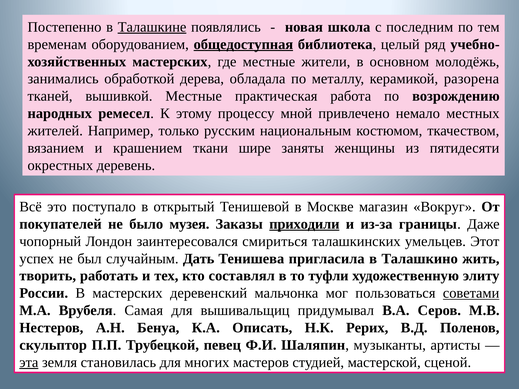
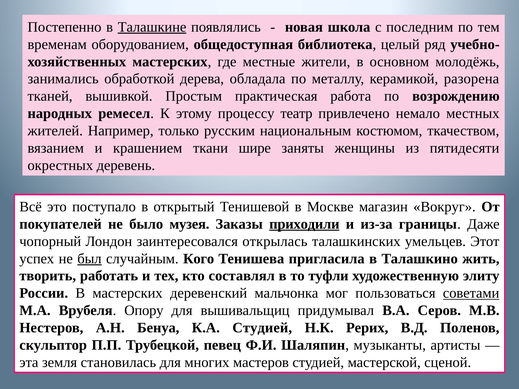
общедоступная underline: present -> none (243, 44)
вышивкой Местные: Местные -> Простым (194, 96)
мной: мной -> театр (296, 114)
смириться: смириться -> открылась (275, 241)
был underline: none -> present (89, 259)
Дать: Дать -> Кого (199, 259)
Самая: Самая -> Опору (144, 311)
К.А Описать: Описать -> Студией (262, 328)
эта underline: present -> none (29, 363)
